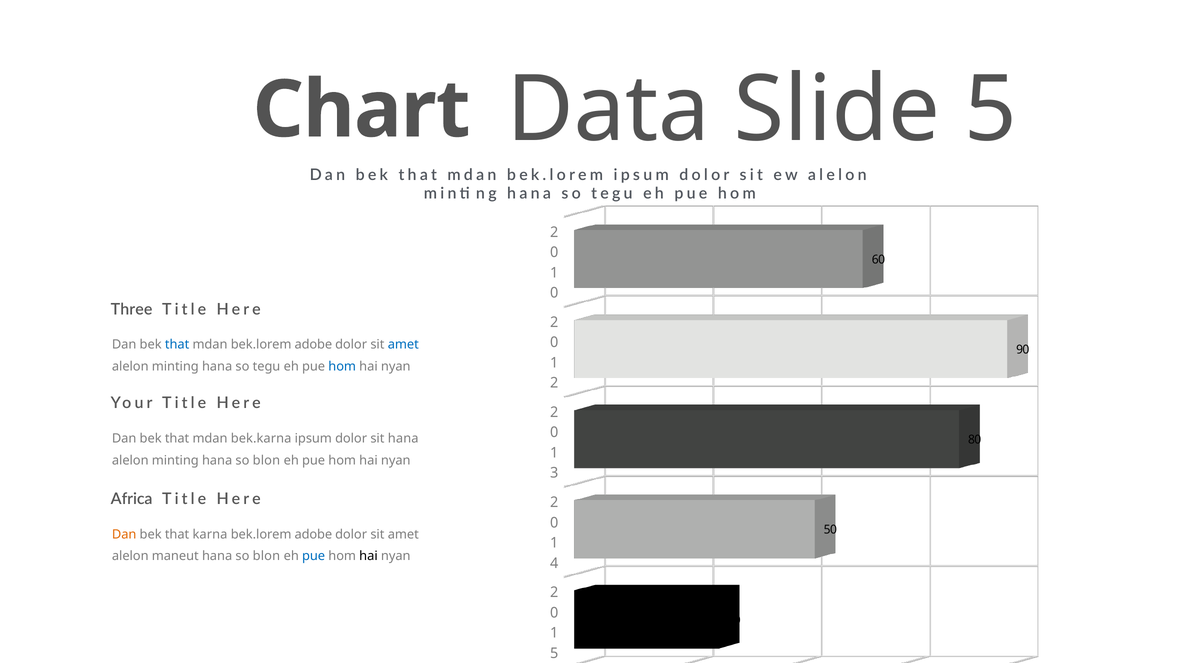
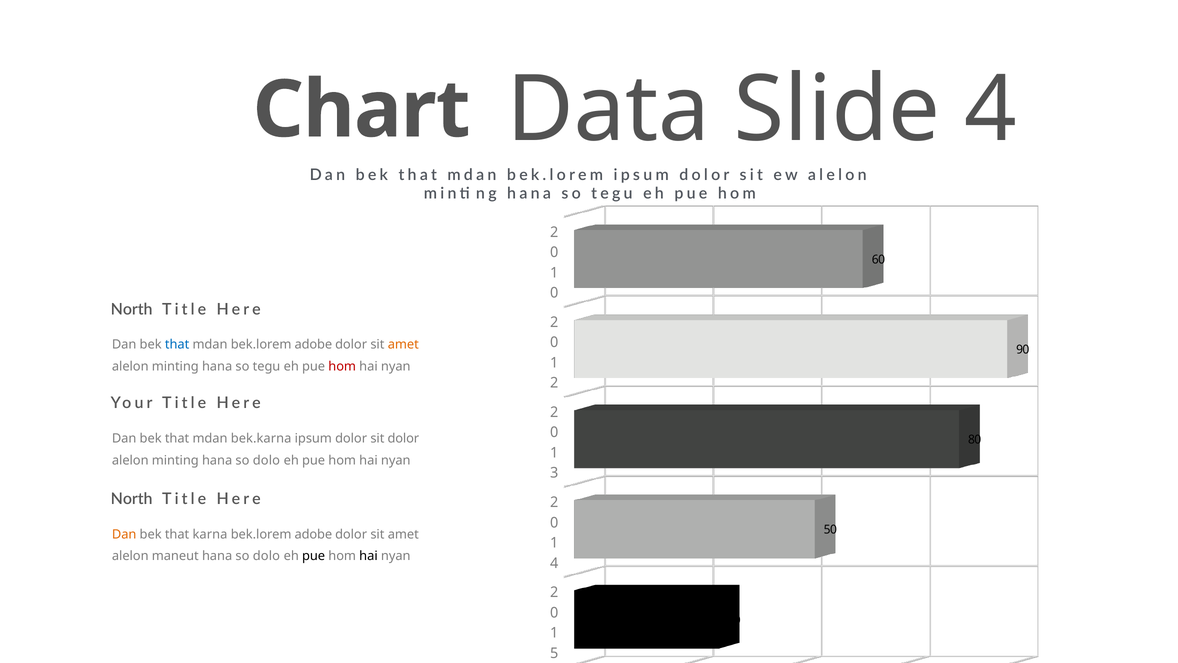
5: 5 -> 4 (991, 110)
Three: Three -> North (132, 309)
amet colour: blue -> orange (403, 344)
hom colour: blue -> red (342, 366)
sit hana: hana -> dolor (403, 438)
minting hana so blon: blon -> dolo (266, 460)
Africa: Africa -> North (132, 499)
blon: blon -> dolo (266, 556)
pue colour: blue -> black (314, 556)
